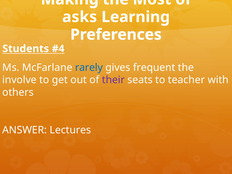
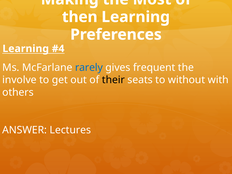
asks: asks -> then (80, 17)
Students: Students -> Learning (26, 49)
their colour: purple -> black (113, 80)
teacher: teacher -> without (187, 80)
